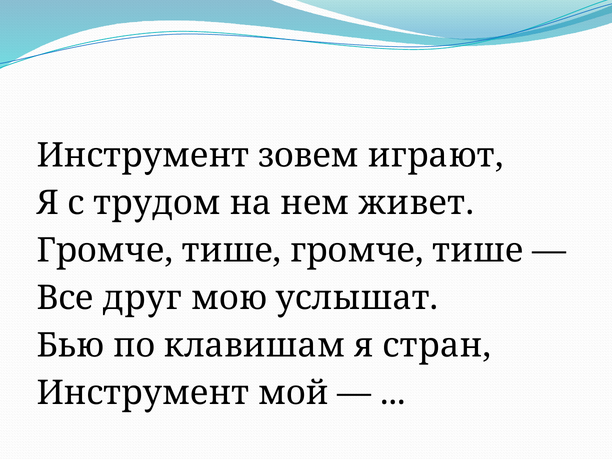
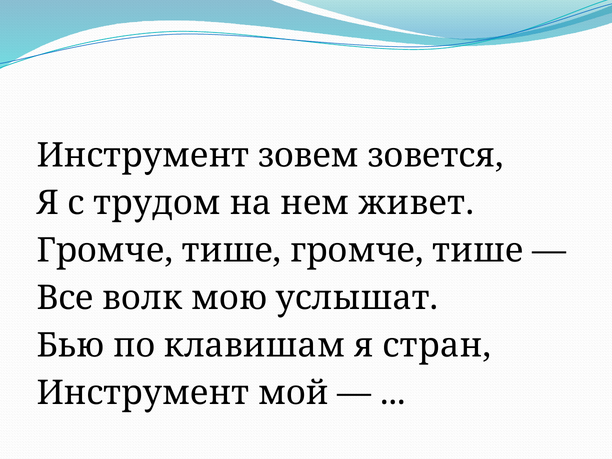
играют: играют -> зовется (436, 155)
друг: друг -> волк (142, 298)
